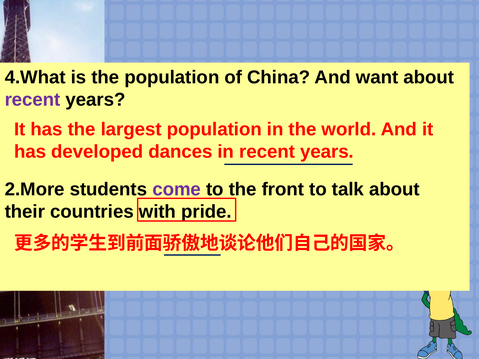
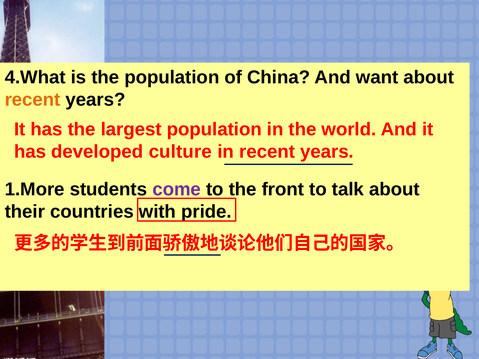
recent colour: purple -> orange (33, 100)
dances: dances -> culture (180, 152)
2.More: 2.More -> 1.More (35, 189)
